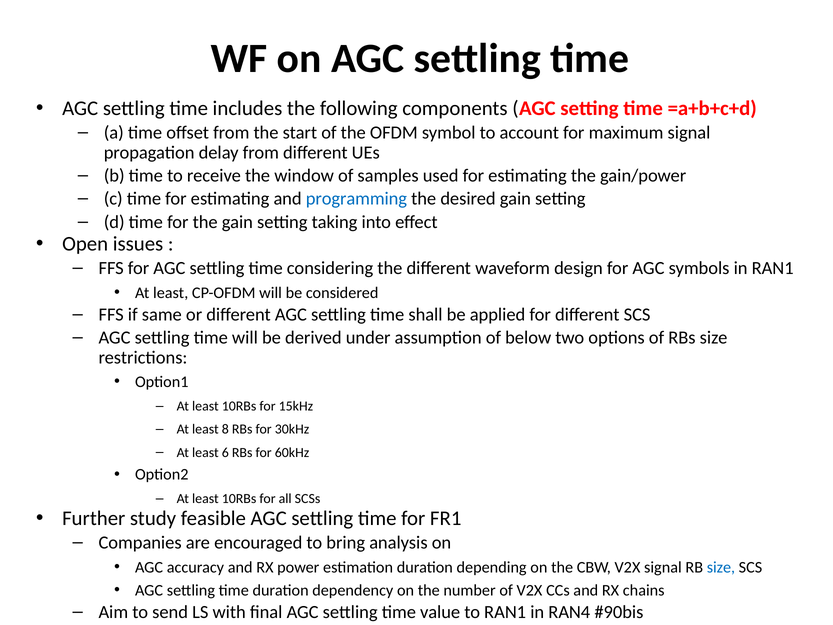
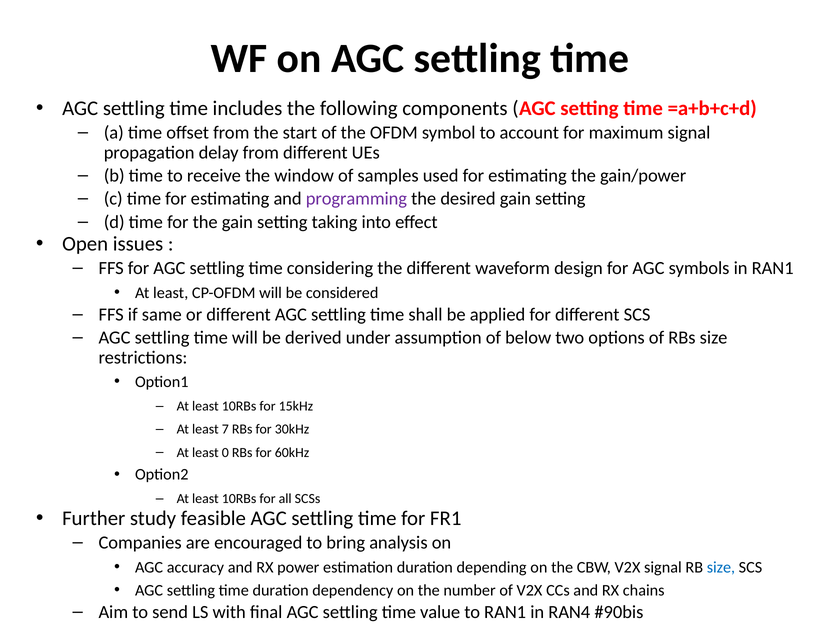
programming colour: blue -> purple (356, 199)
8: 8 -> 7 (225, 429)
6: 6 -> 0 (225, 452)
